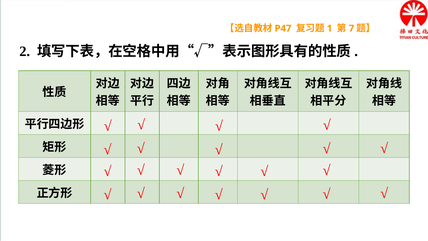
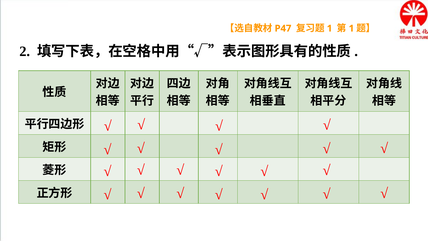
7: 7 -> 1 (351, 28)
